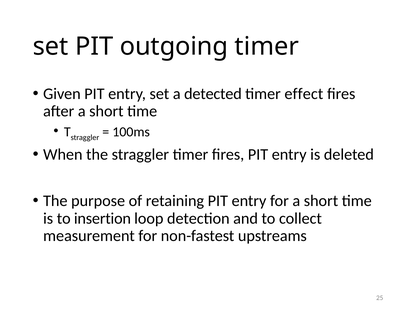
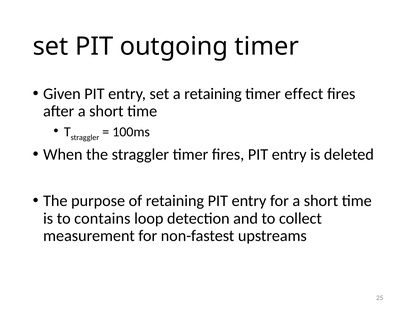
a detected: detected -> retaining (213, 94)
insertion: insertion -> contains (102, 218)
